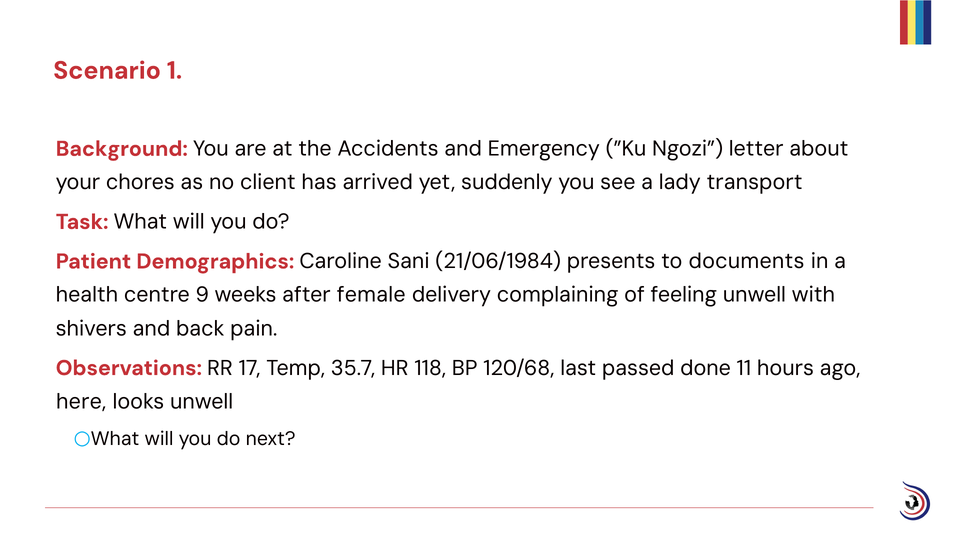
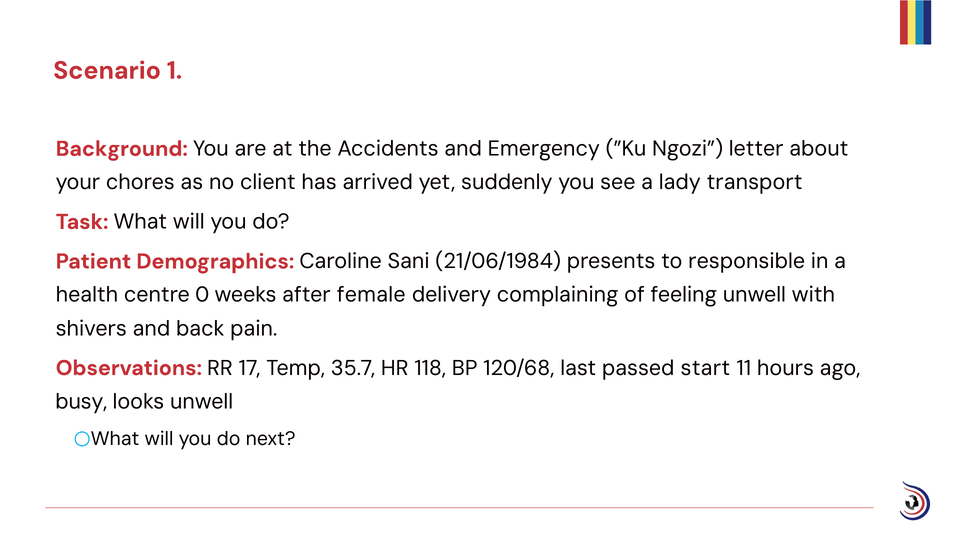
documents: documents -> responsible (747, 261)
9: 9 -> 0 (202, 295)
done: done -> start (705, 368)
here: here -> busy (81, 402)
